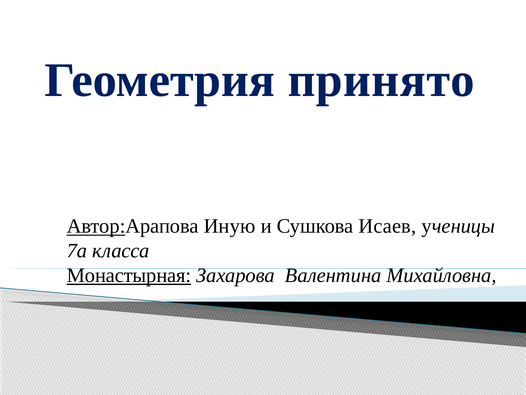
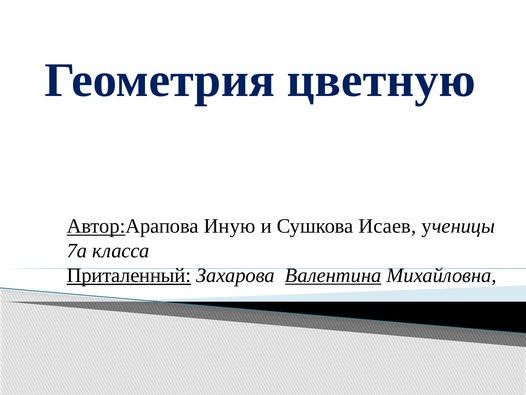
принято: принято -> цветную (381, 80)
Монастырная: Монастырная -> Приталенный (129, 275)
Валентина underline: none -> present (333, 275)
